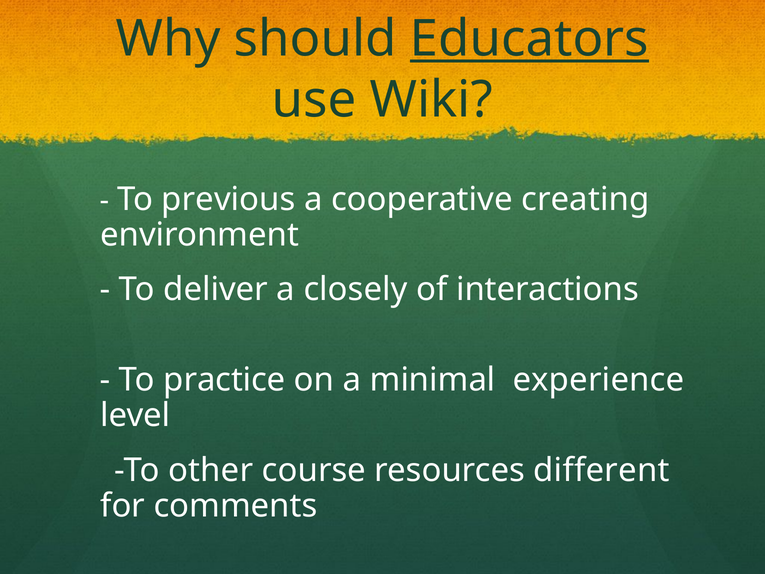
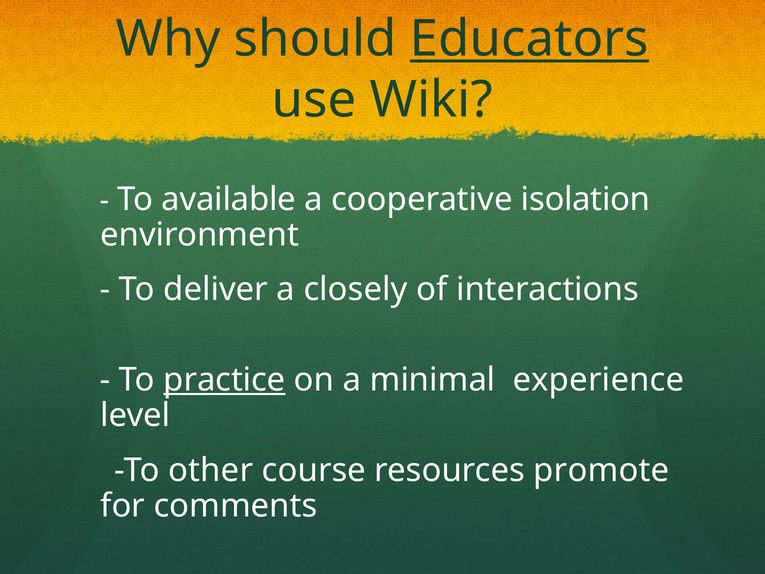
previous: previous -> available (229, 199)
creating: creating -> isolation (586, 199)
practice underline: none -> present (224, 380)
different: different -> promote (602, 470)
